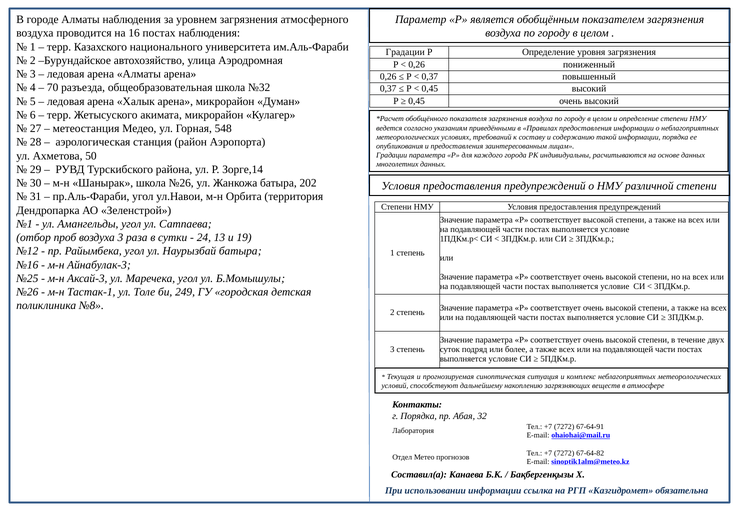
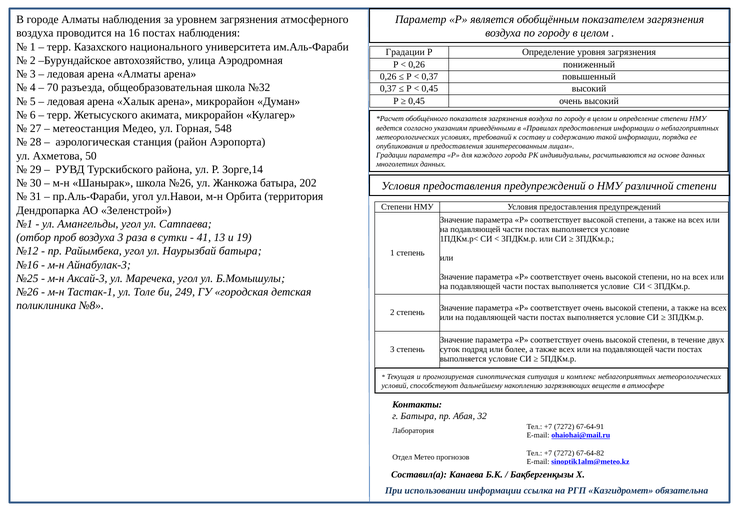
24: 24 -> 41 (204, 238)
г Порядка: Порядка -> Батыра (419, 416)
